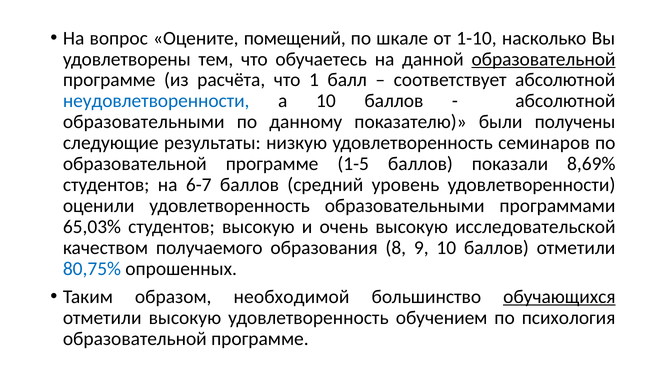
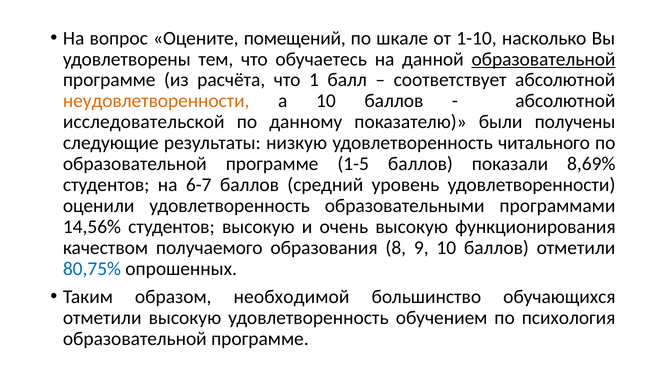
неудовлетворенности colour: blue -> orange (156, 101)
образовательными: образовательными -> исследовательской (144, 122)
семинаров: семинаров -> читального (544, 143)
65,03%: 65,03% -> 14,56% (92, 227)
исследовательской: исследовательской -> функционирования (535, 227)
обучающихся underline: present -> none (559, 297)
